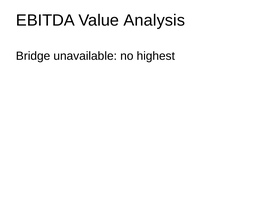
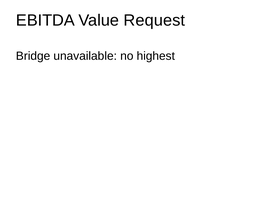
Analysis: Analysis -> Request (154, 20)
